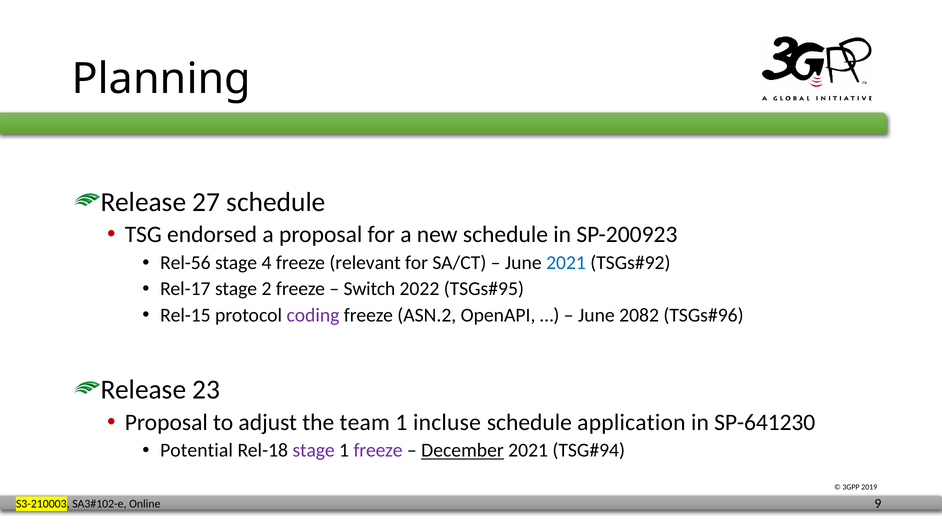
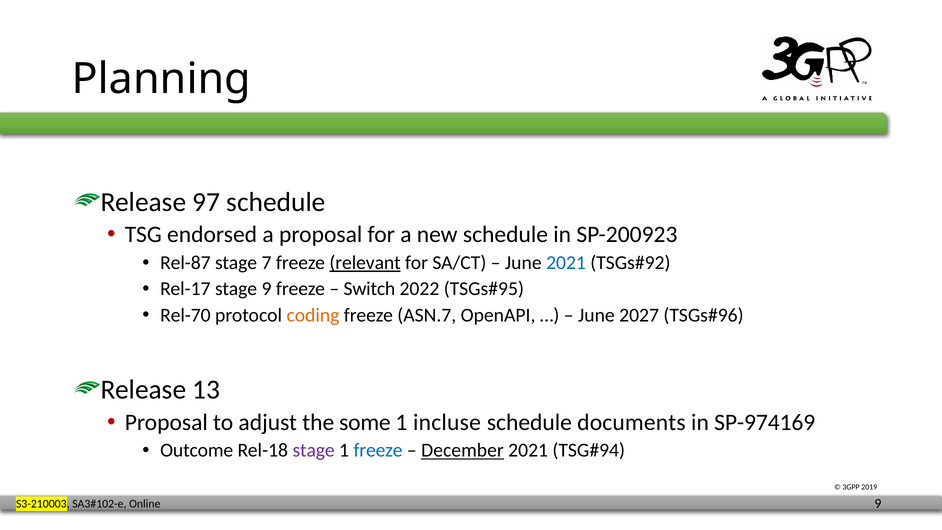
27: 27 -> 97 (206, 202)
Rel-56: Rel-56 -> Rel-87 (185, 263)
4: 4 -> 7 (267, 263)
relevant underline: none -> present (365, 263)
stage 2: 2 -> 9 (267, 289)
Rel-15: Rel-15 -> Rel-70 (185, 315)
coding colour: purple -> orange (313, 315)
ASN.2: ASN.2 -> ASN.7 (427, 315)
2082: 2082 -> 2027 (639, 315)
23: 23 -> 13 (206, 390)
team: team -> some (365, 422)
application: application -> documents (631, 422)
SP-641230: SP-641230 -> SP-974169 (765, 422)
Potential: Potential -> Outcome (197, 450)
freeze colour: purple -> blue (378, 450)
